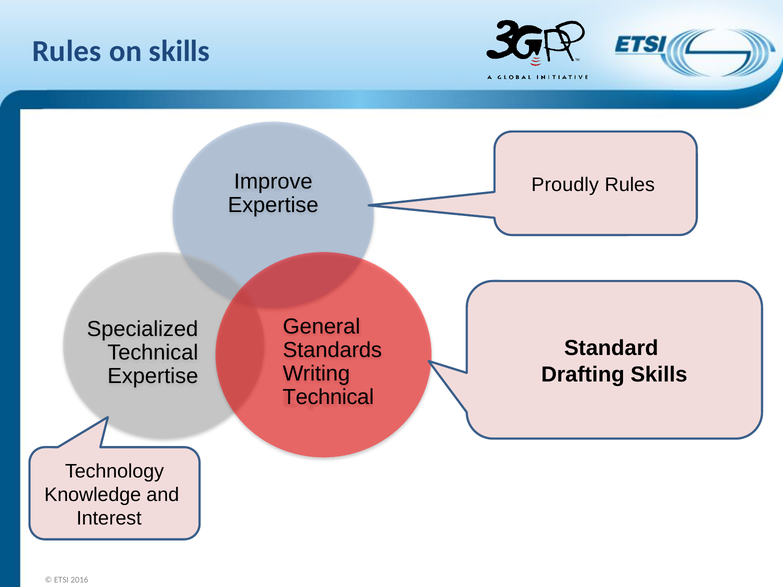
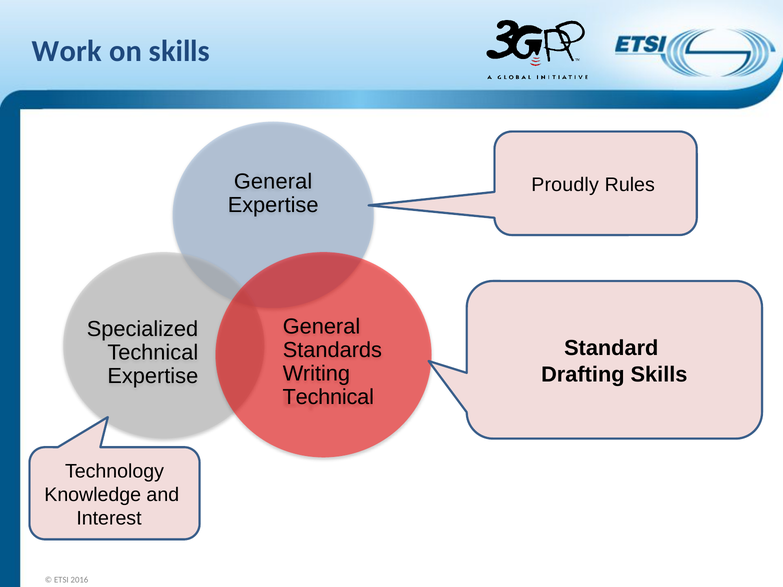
Rules: Rules -> Work (67, 51)
Improve: Improve -> General (273, 181)
